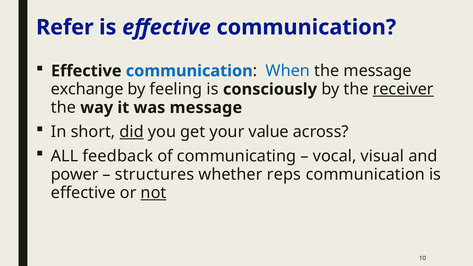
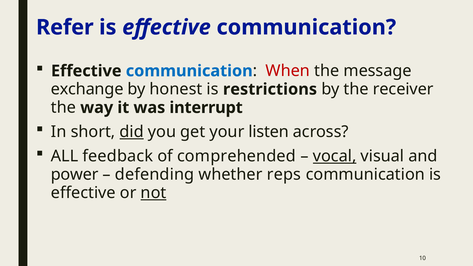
When colour: blue -> red (288, 71)
feeling: feeling -> honest (176, 89)
consciously: consciously -> restrictions (270, 89)
receiver underline: present -> none (403, 89)
was message: message -> interrupt (206, 108)
value: value -> listen (269, 132)
communicating: communicating -> comprehended (236, 156)
vocal underline: none -> present (335, 156)
structures: structures -> defending (155, 174)
